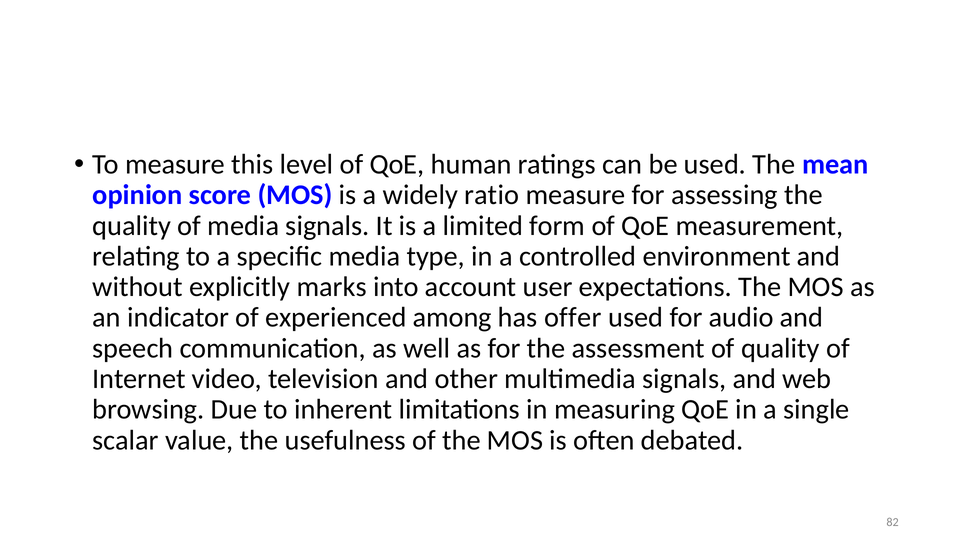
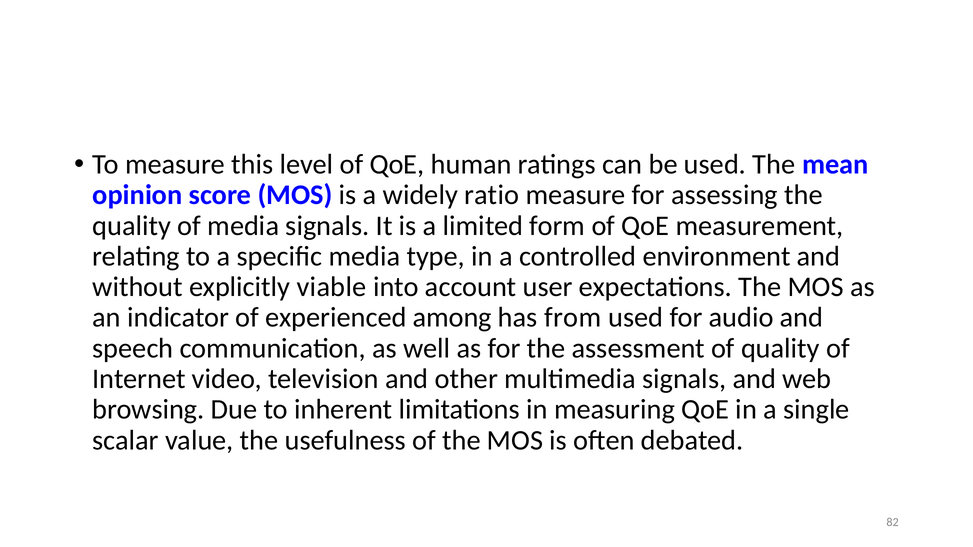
marks: marks -> viable (332, 287)
offer: offer -> from (573, 318)
